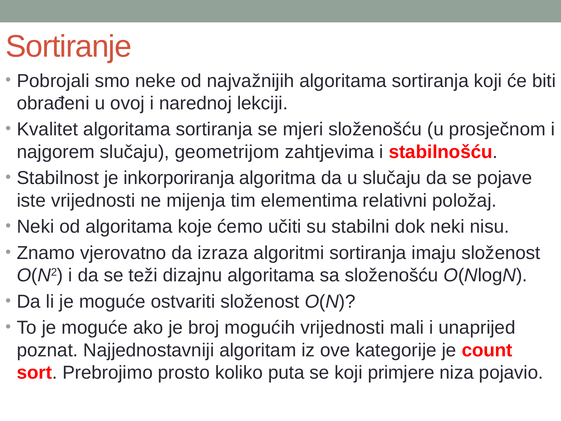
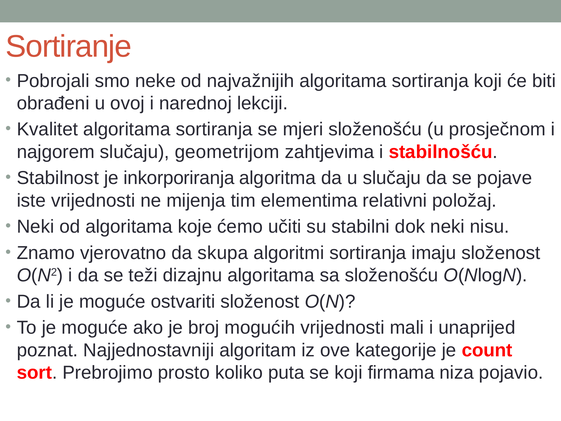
izraza: izraza -> skupa (223, 253)
primjere: primjere -> firmama (401, 372)
